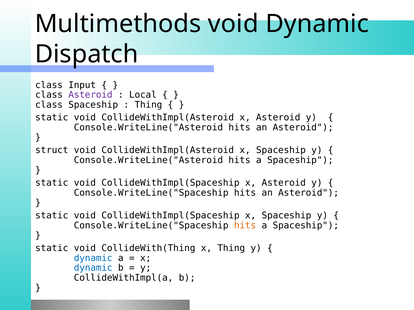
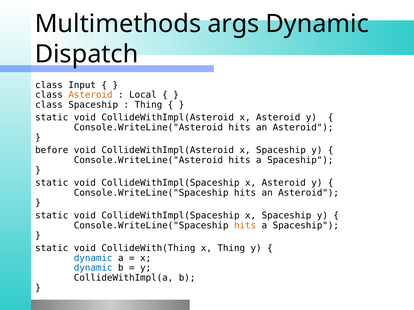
Multimethods void: void -> args (233, 24)
Asteroid colour: purple -> orange (90, 95)
struct: struct -> before (52, 151)
